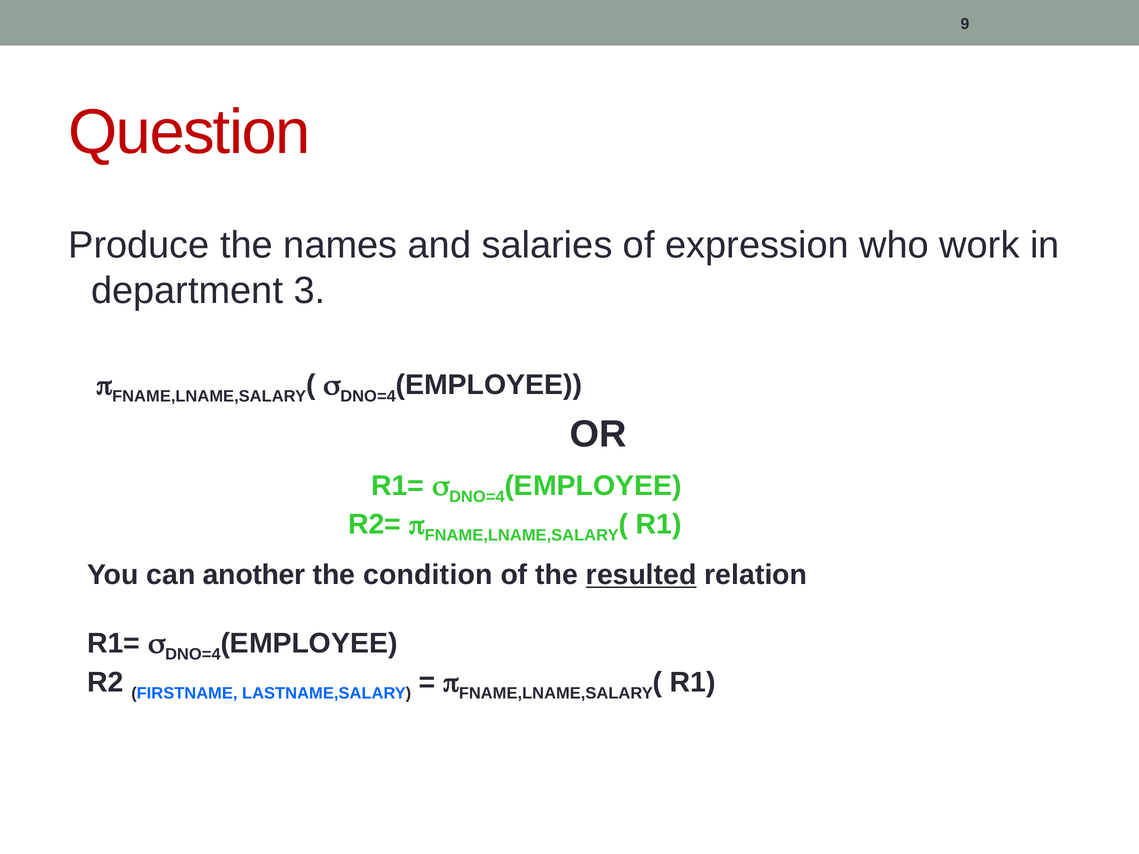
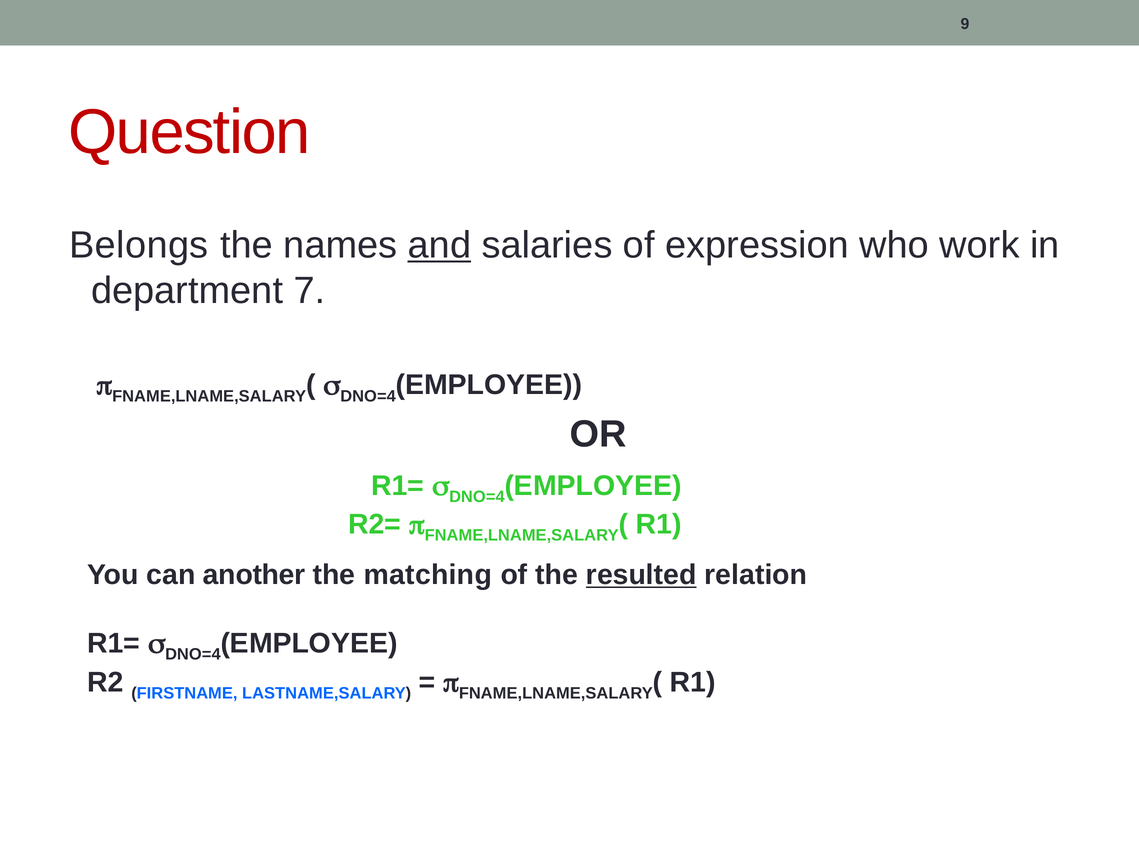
Produce: Produce -> Belongs (139, 245)
and underline: none -> present (439, 245)
3: 3 -> 7 (309, 291)
condition: condition -> matching (428, 575)
